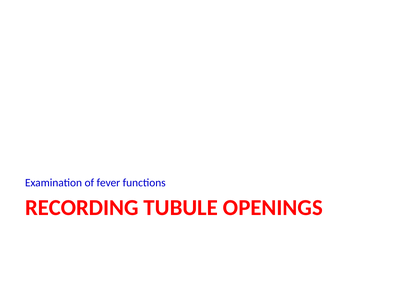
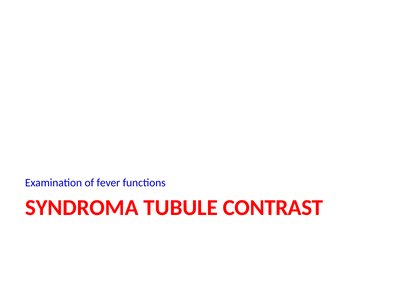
RECORDING: RECORDING -> SYNDROMA (82, 208)
OPENINGS: OPENINGS -> CONTRAST (273, 208)
